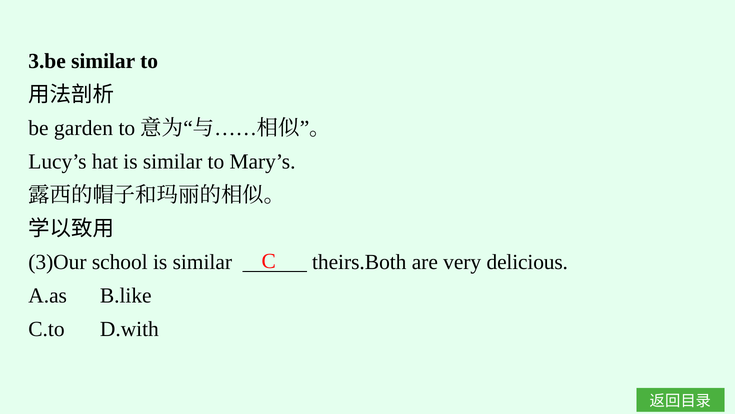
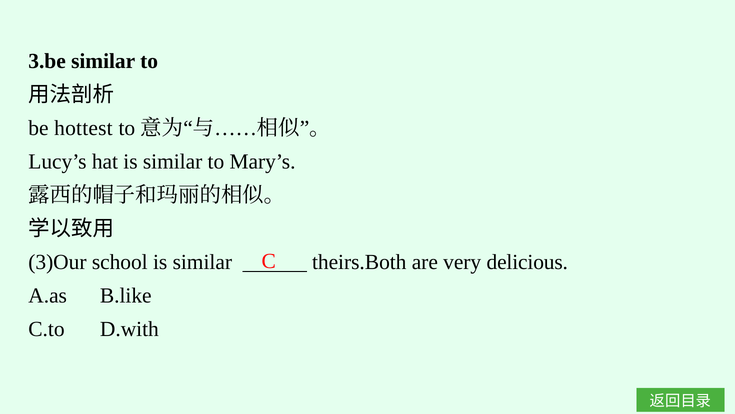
garden: garden -> hottest (83, 128)
